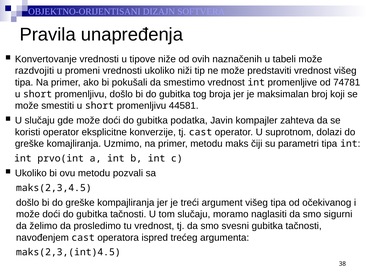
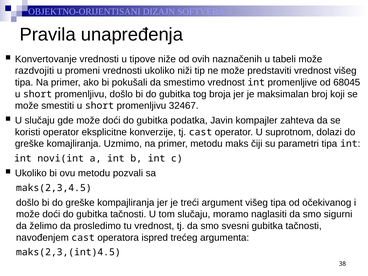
74781: 74781 -> 68045 (347, 82)
44581: 44581 -> 32467 (184, 106)
prvo(int: prvo(int -> novi(int (61, 158)
